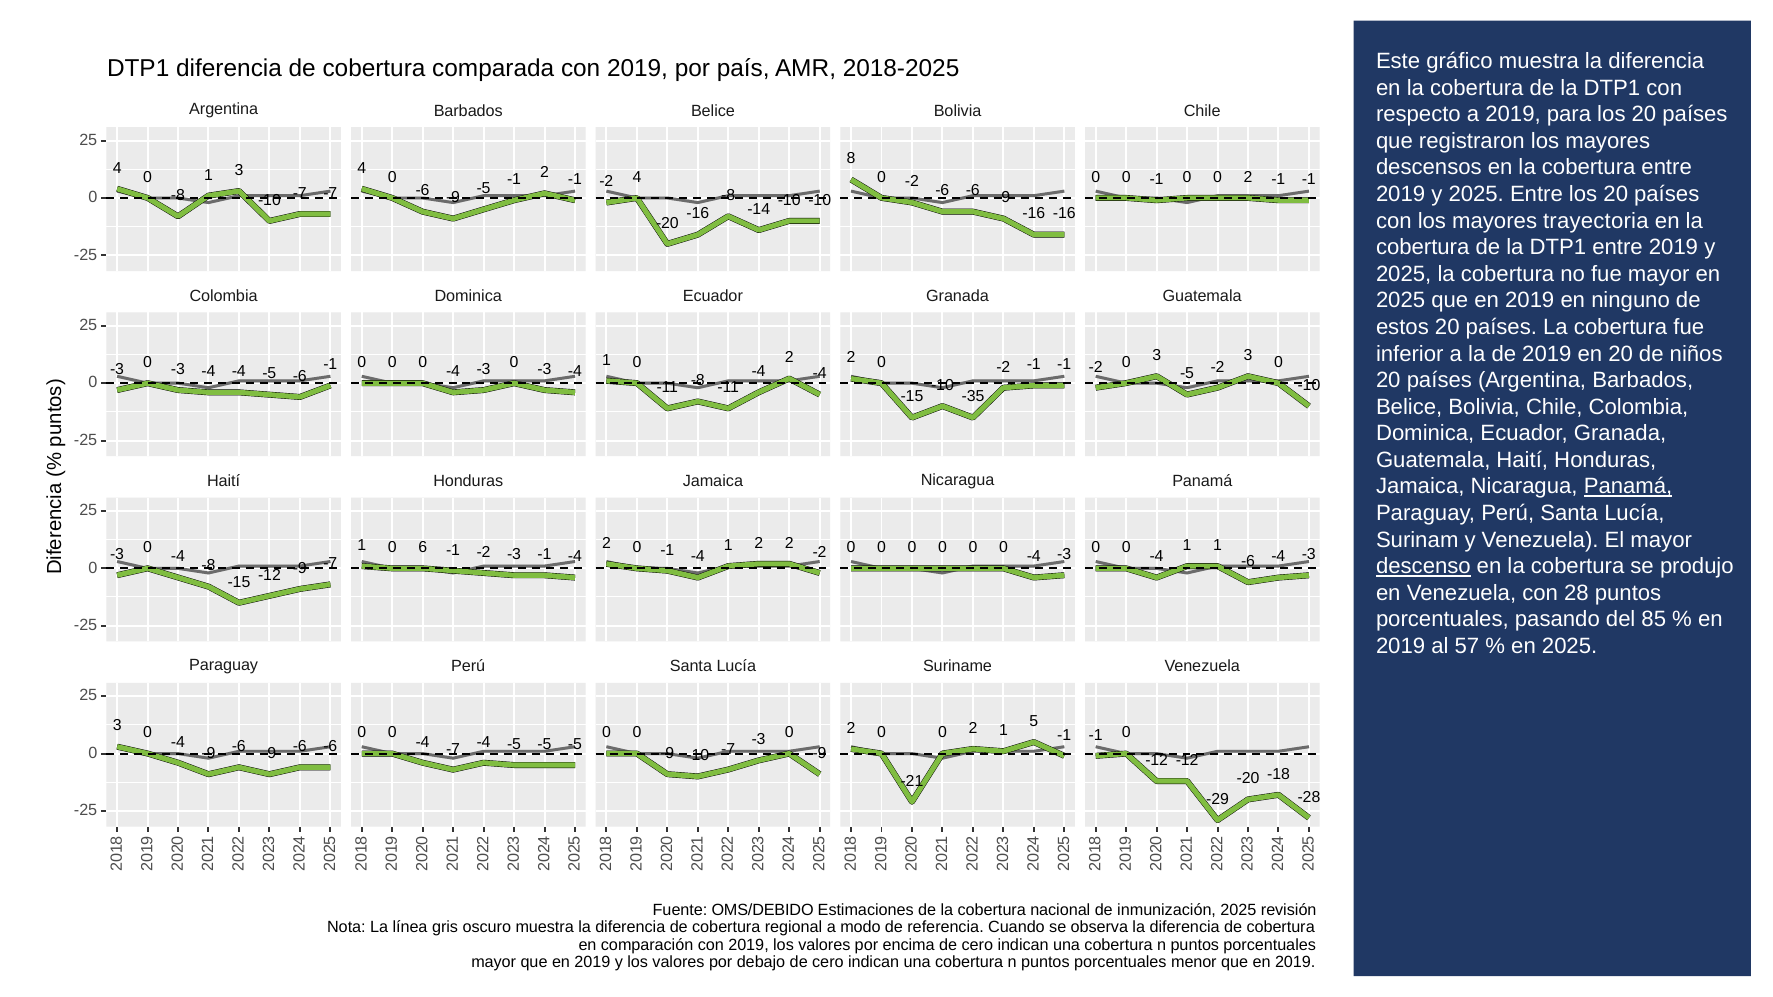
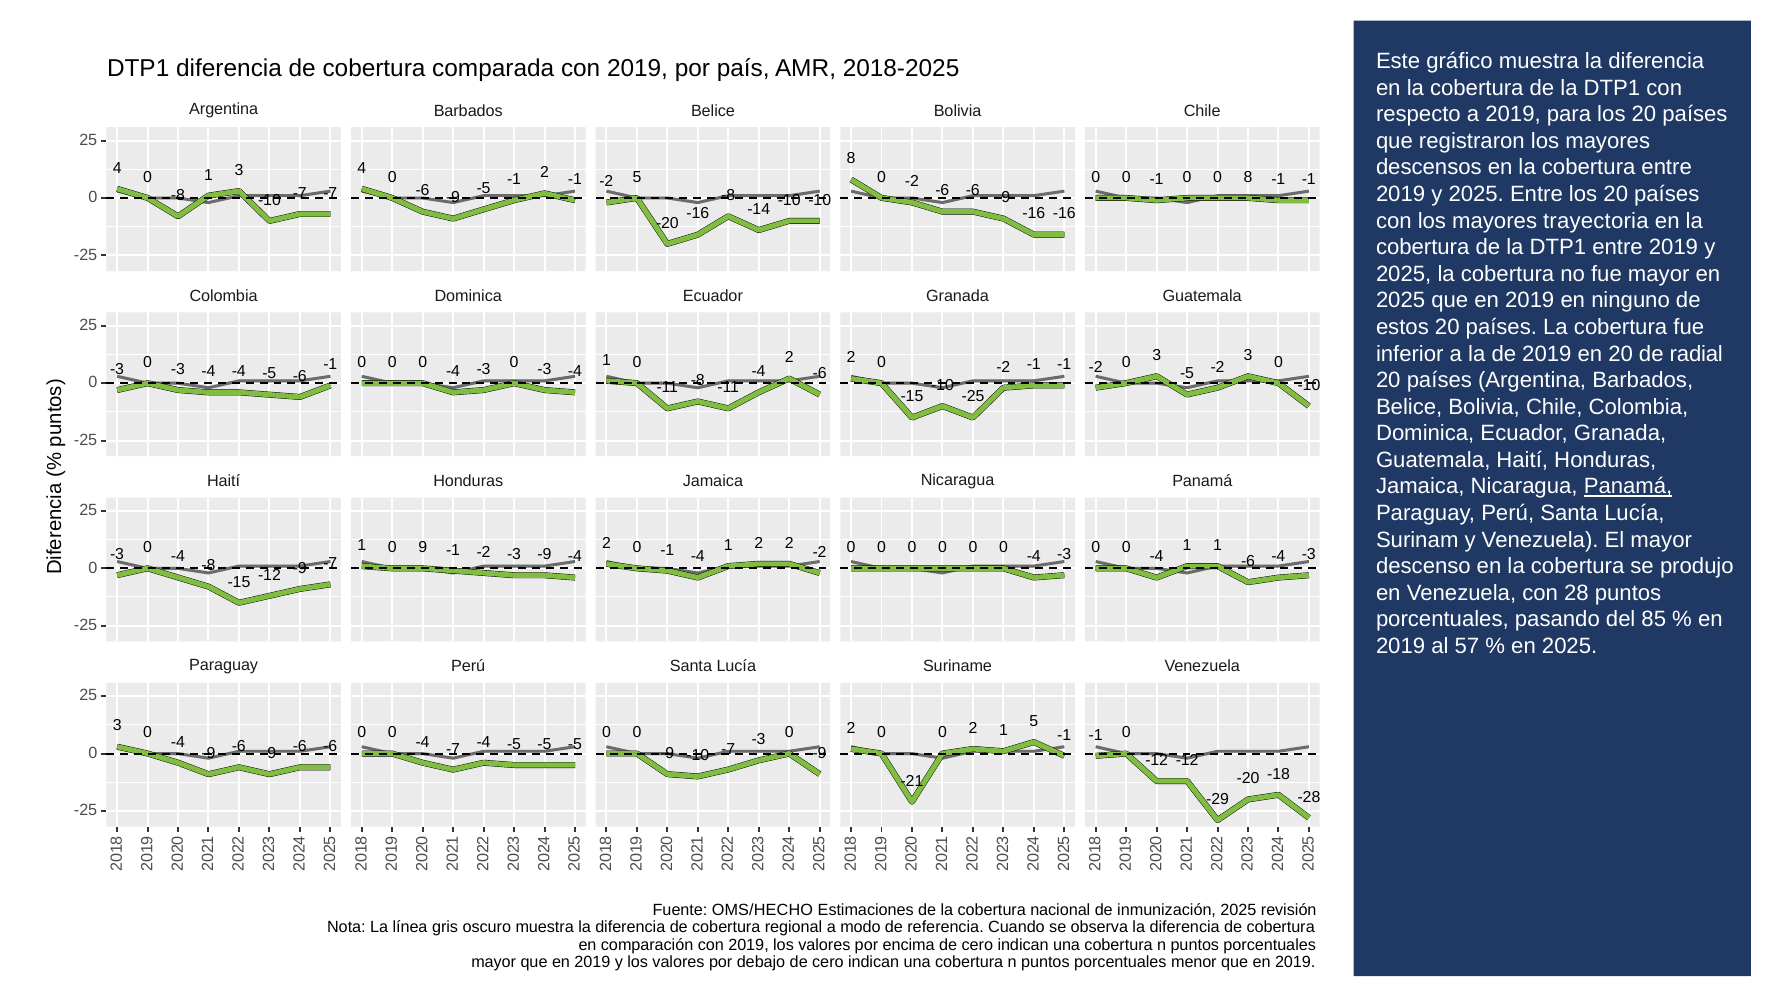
0 0 2: 2 -> 8 (1248, 177)
-2 4: 4 -> 5 (637, 177)
niños: niños -> radial (1696, 354)
-4: -4 -> -6 (820, 374)
-35: -35 -> -25 (973, 397)
0 6: 6 -> 9 (423, 548)
-2 -3 -1: -1 -> -9 (544, 554)
descenso underline: present -> none (1423, 567)
OMS/DEBIDO: OMS/DEBIDO -> OMS/HECHO (762, 910)
